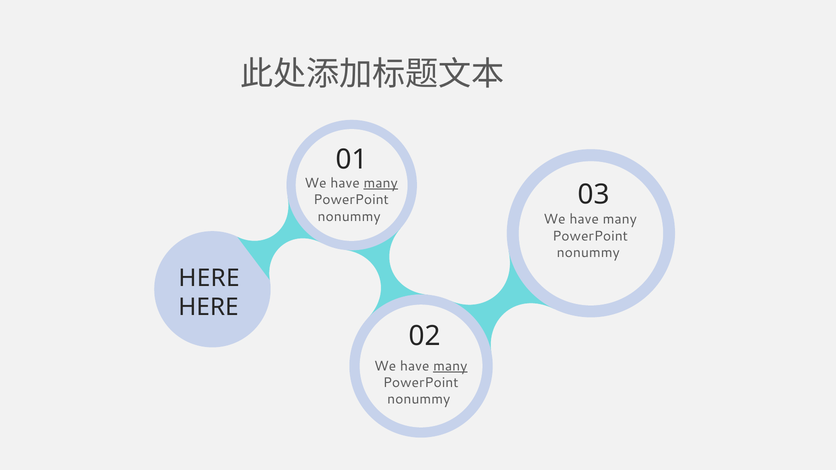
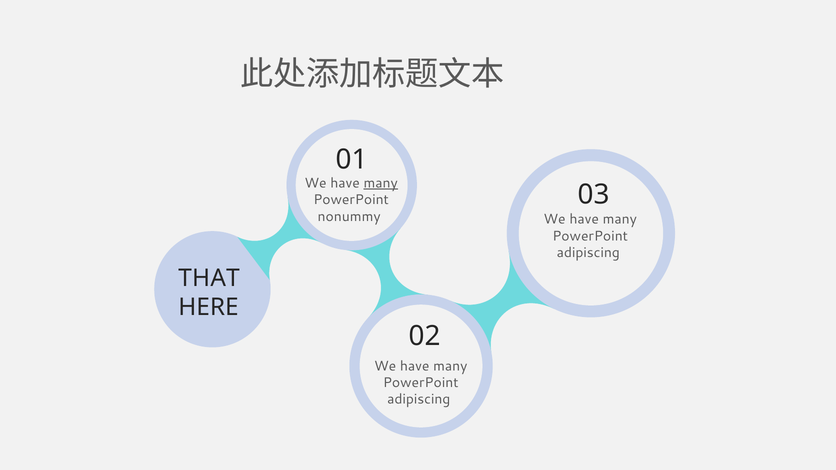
nonummy: nonummy -> adipiscing (588, 253)
HERE: HERE -> THAT (209, 278)
many underline: present -> none (450, 366)
nonummy: nonummy -> adipiscing (419, 400)
